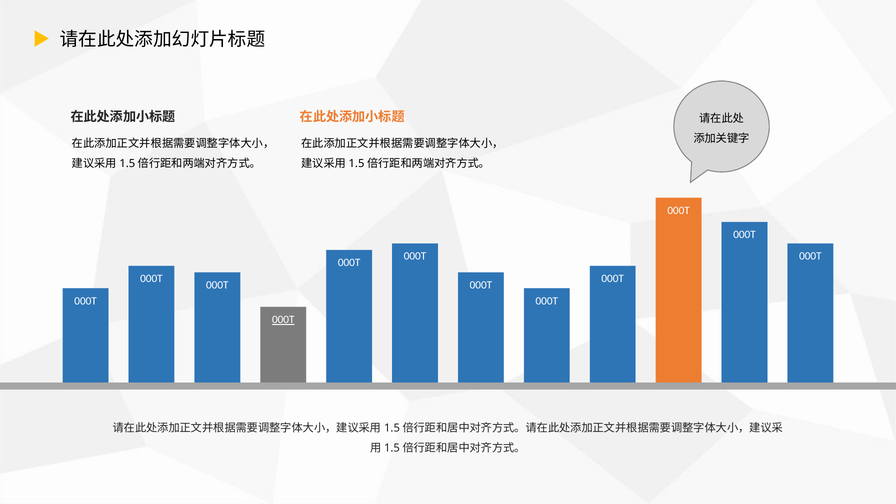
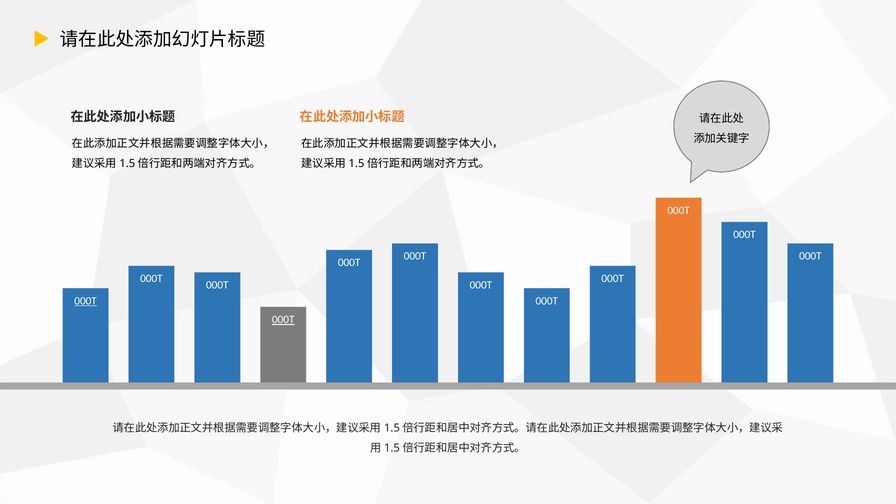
000T underline: none -> present (86, 301)
